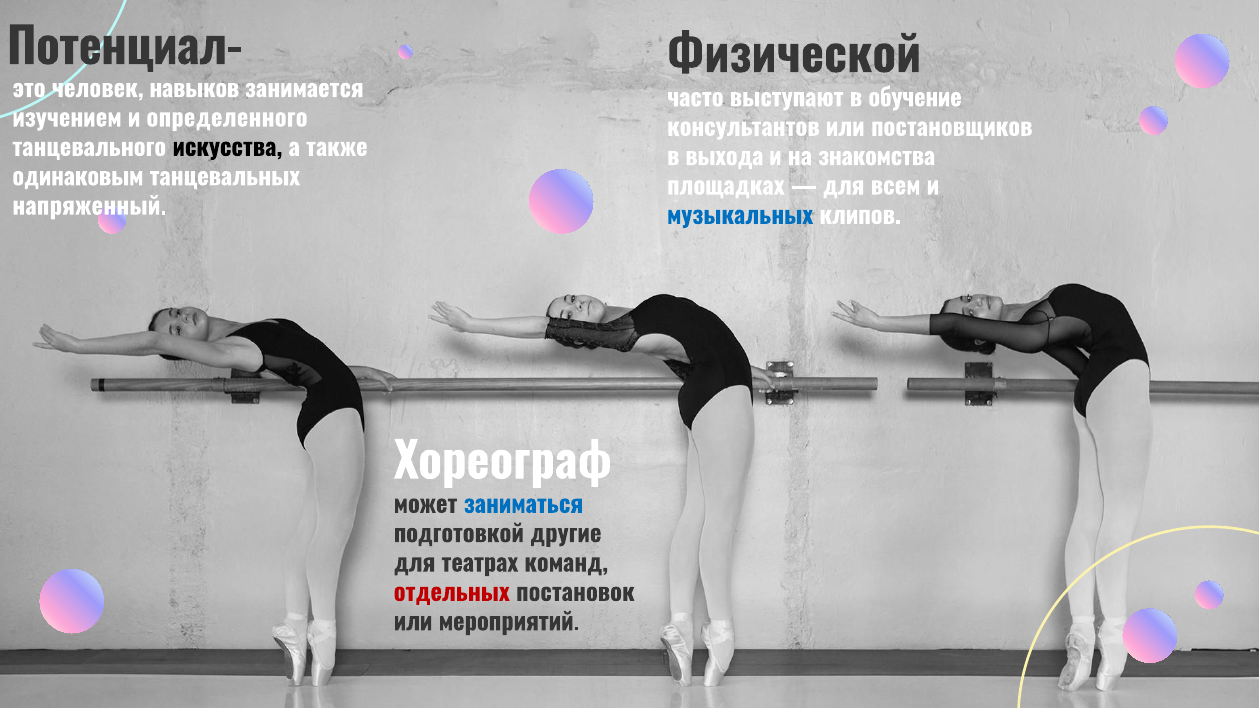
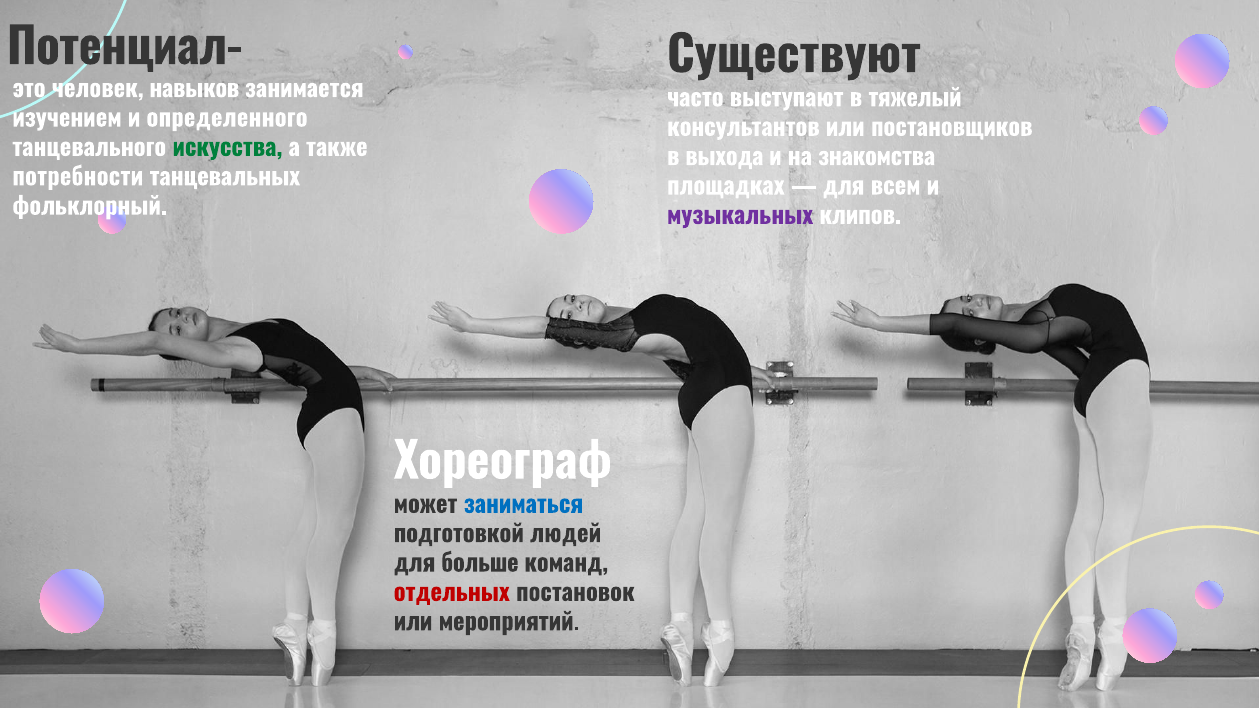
Физической: Физической -> Существуют (794, 56)
обучение: обучение -> тяжелый (915, 98)
искусства colour: black -> green (227, 148)
одинаковым: одинаковым -> потребности (78, 177)
напряженный: напряженный -> фольклорный (90, 207)
музыкальных colour: blue -> purple (740, 216)
другие: другие -> людей (566, 534)
театрах: театрах -> больше (480, 564)
